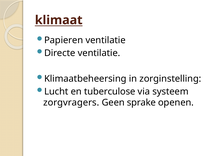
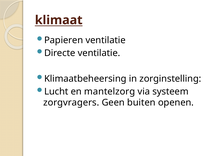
tuberculose: tuberculose -> mantelzorg (110, 92)
sprake: sprake -> buiten (141, 103)
